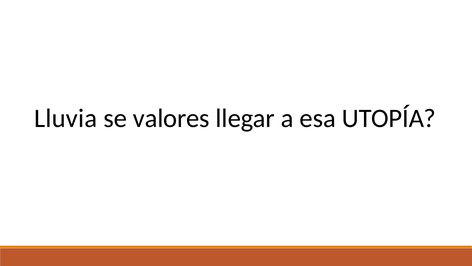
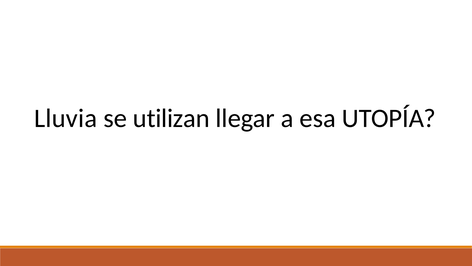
valores: valores -> utilizan (171, 118)
